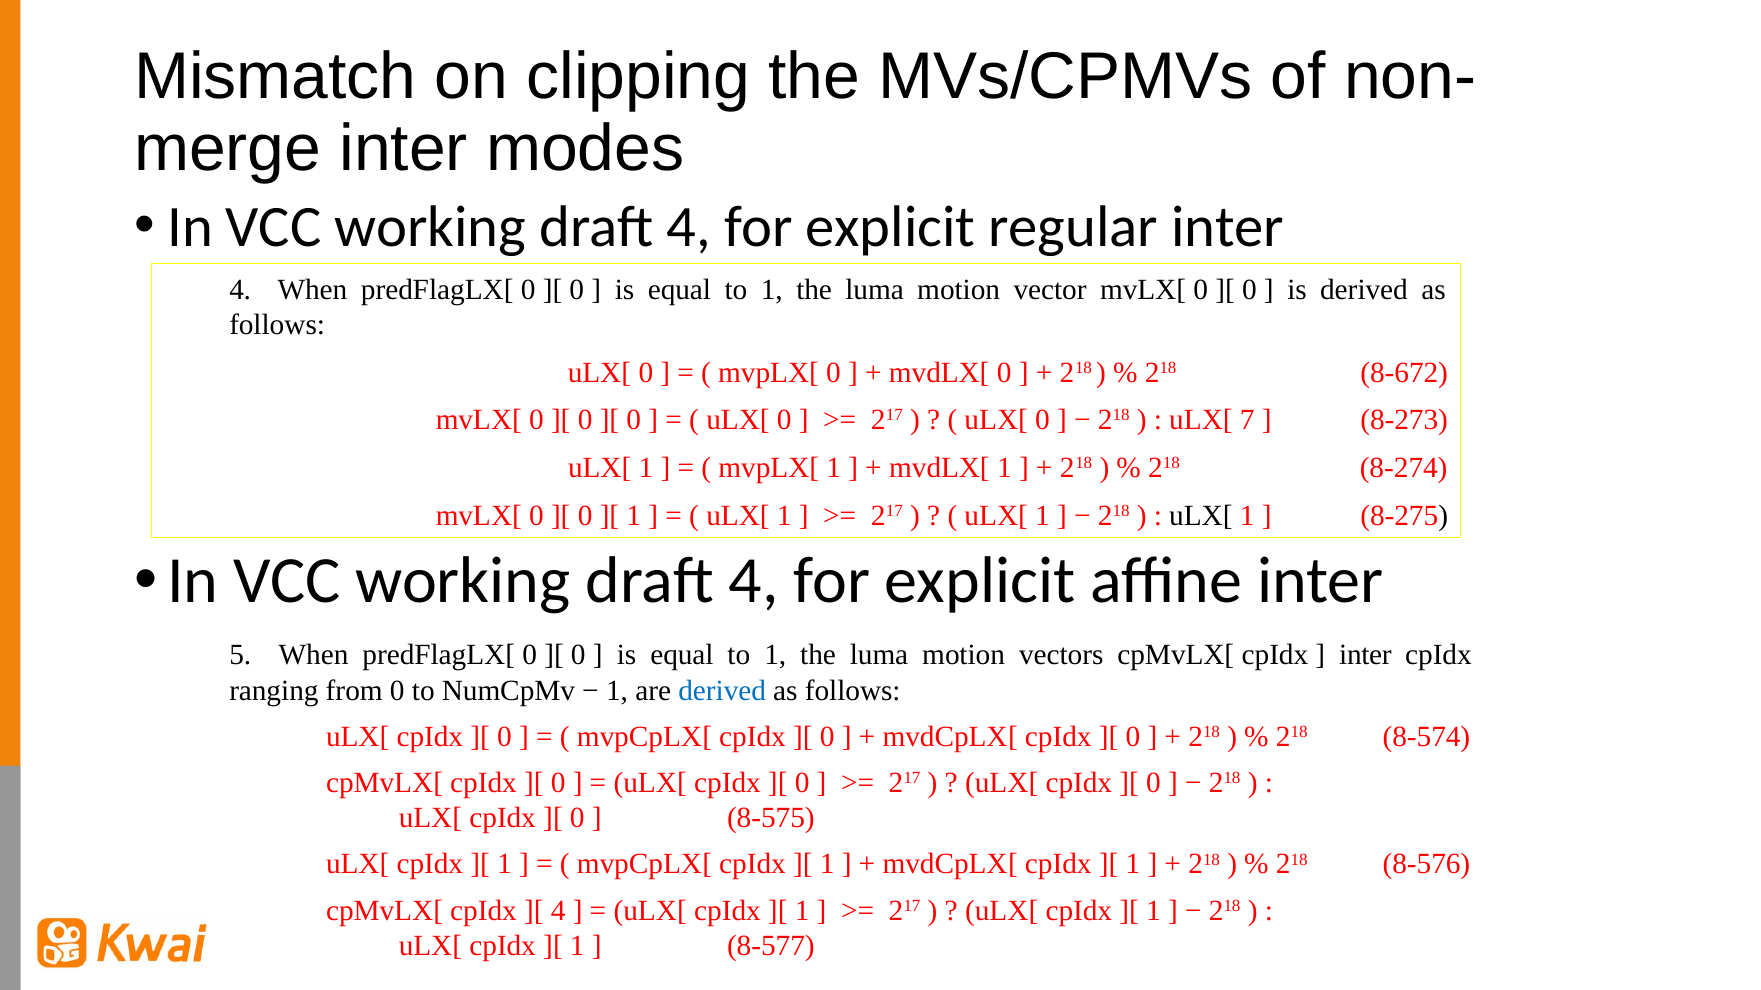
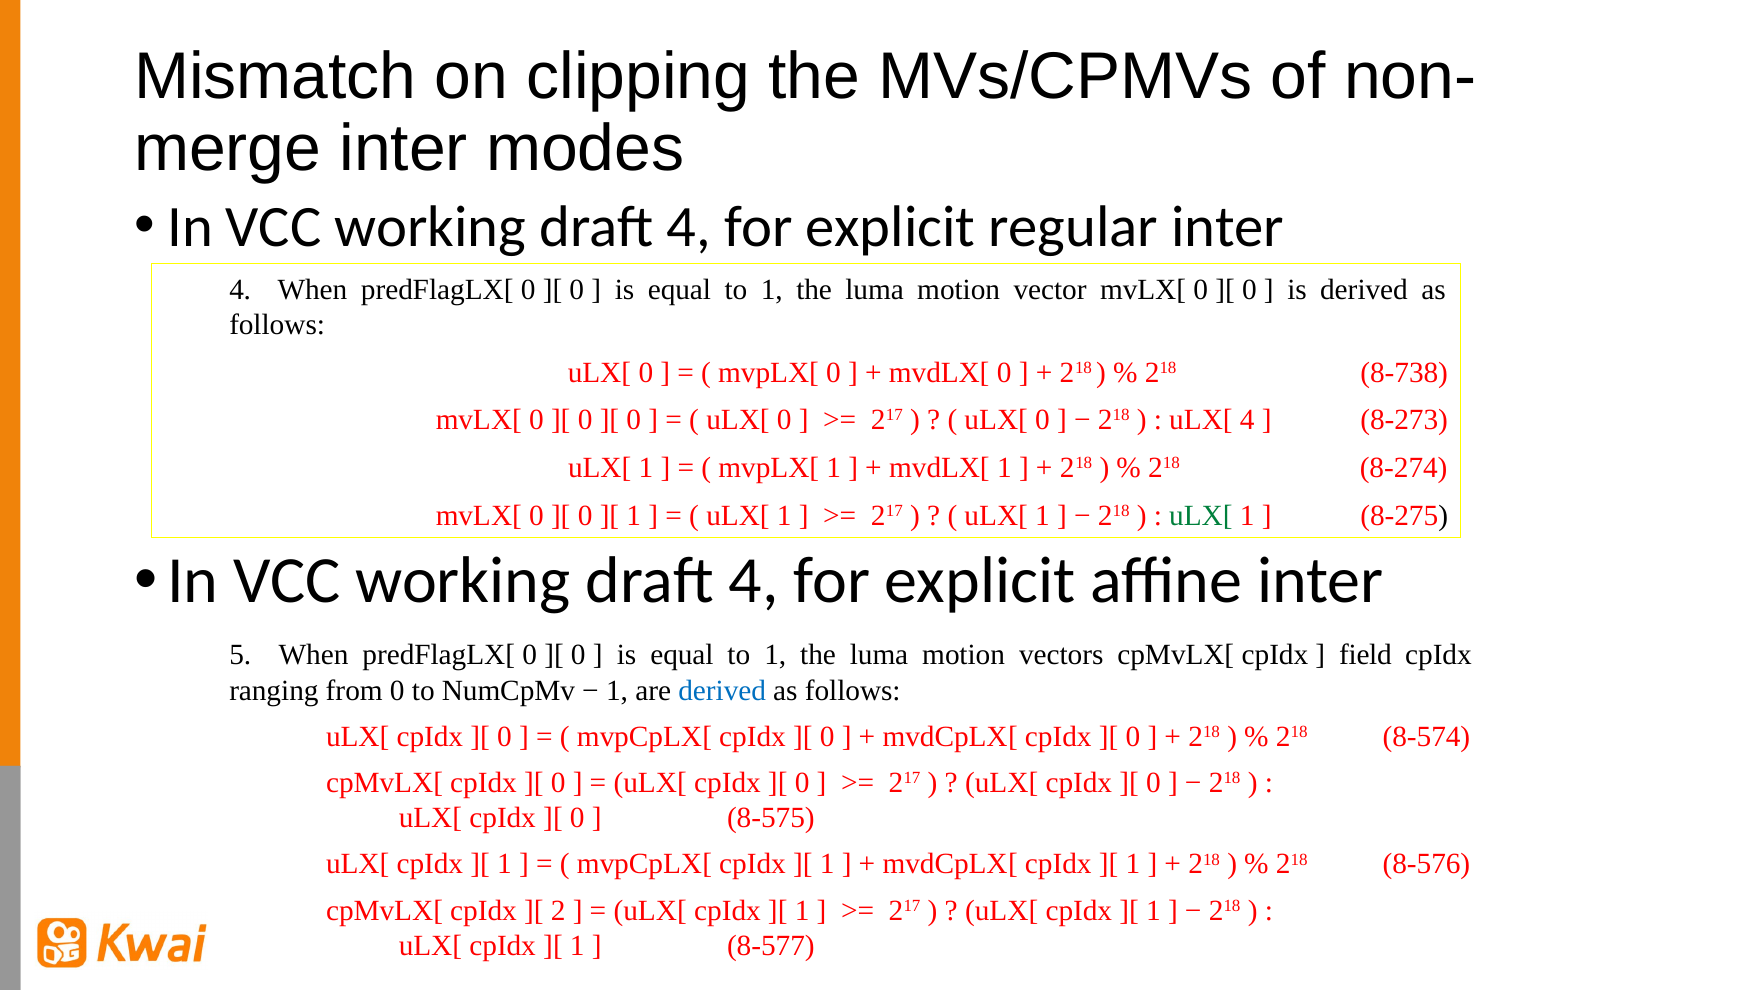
8‑672: 8‑672 -> 8‑738 (1404, 373)
uLX[ 7: 7 -> 4 (1247, 420)
uLX[ colour: black -> green (1201, 516)
inter: inter -> field (1365, 656)
4: 4 -> 2 (558, 911)
